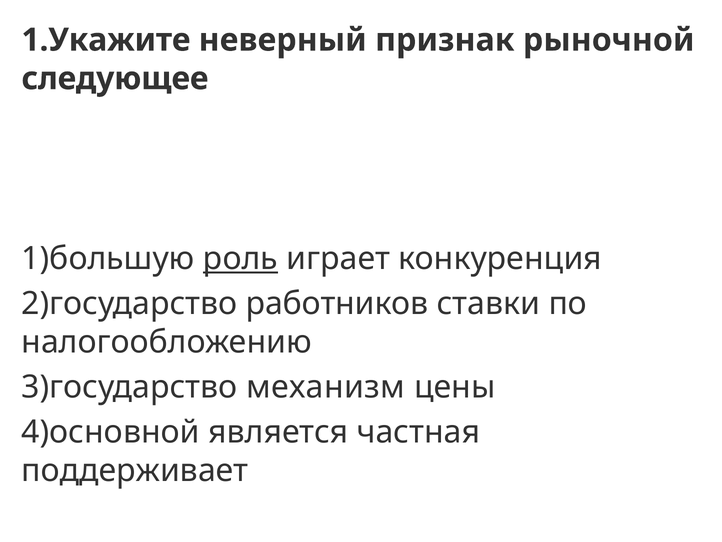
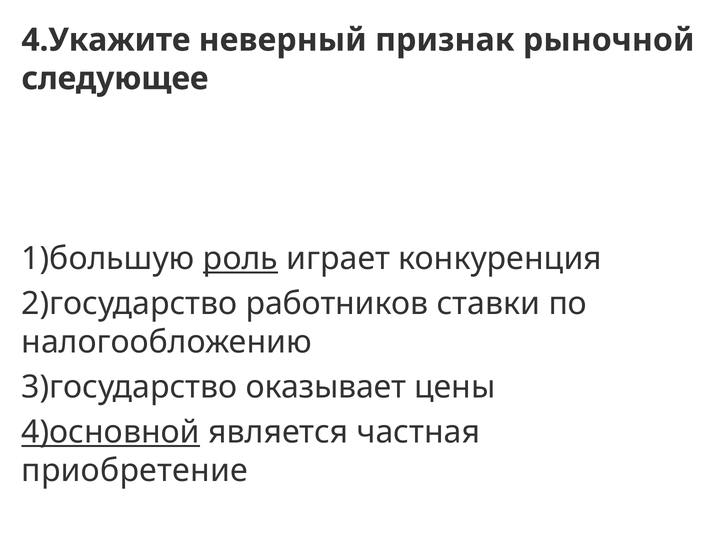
1.Укажите: 1.Укажите -> 4.Укажите (106, 40)
механизм: механизм -> оказывает (326, 387)
4)основной underline: none -> present (111, 432)
поддерживает: поддерживает -> приобретение (135, 470)
